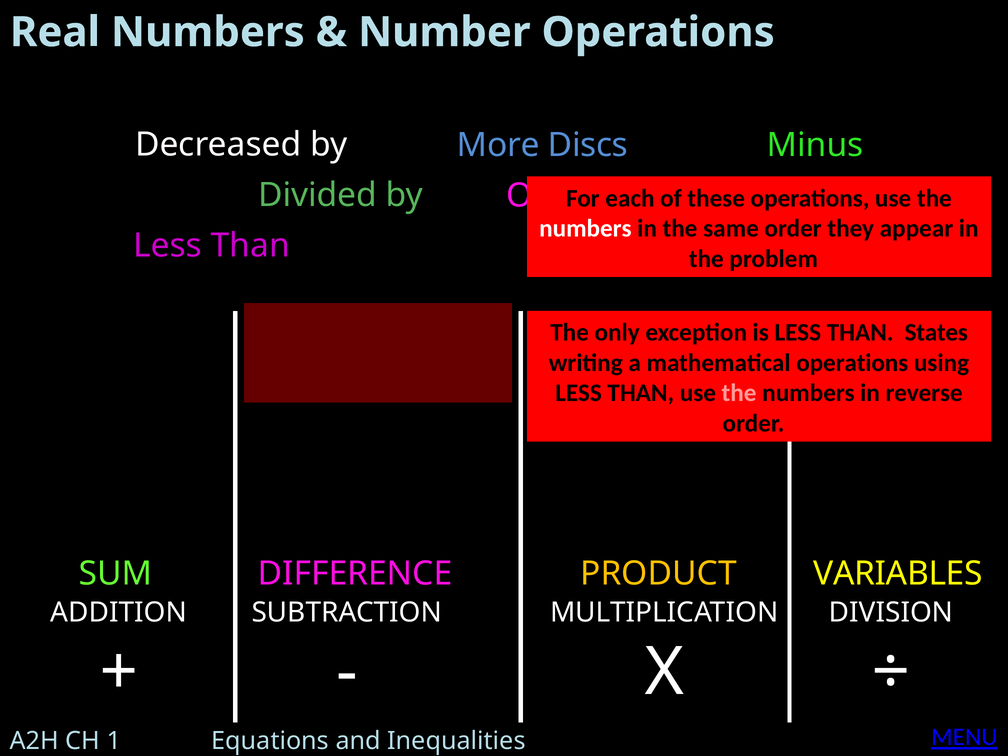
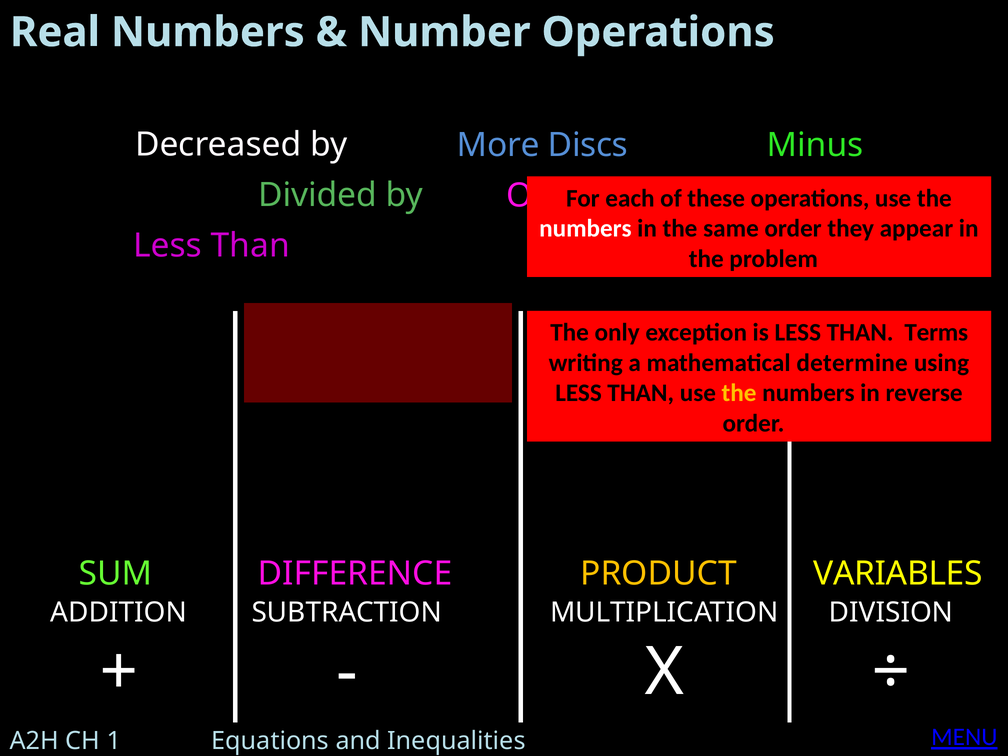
States: States -> Terms (936, 333)
mathematical operations: operations -> determine (852, 363)
the colour: pink -> yellow (739, 393)
